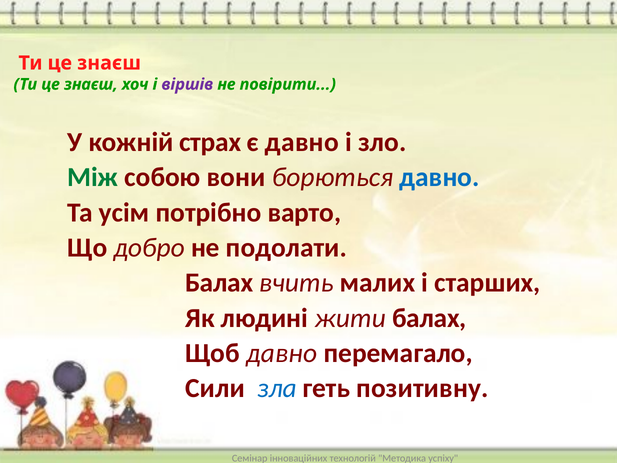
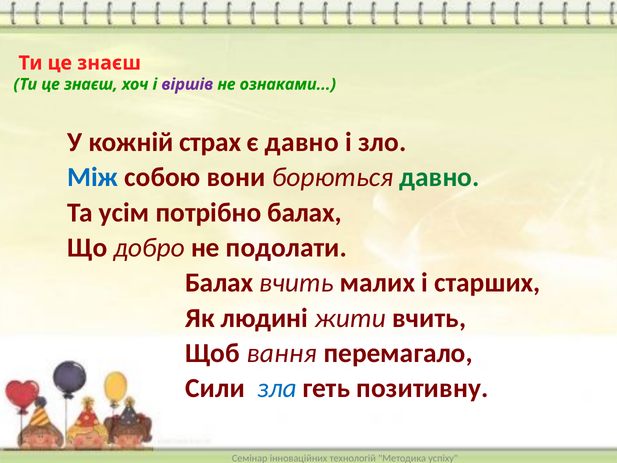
повірити: повірити -> ознаками (288, 84)
Між colour: green -> blue (93, 177)
давно colour: blue -> green (440, 177)
потрібно варто: варто -> балах (304, 212)
жити балах: балах -> вчить (429, 318)
Щоб давно: давно -> вання (282, 353)
